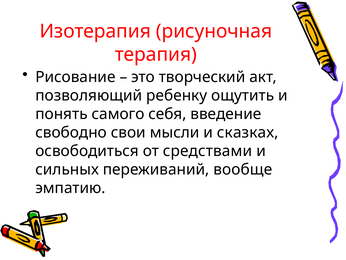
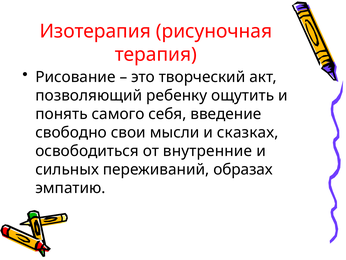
средствами: средствами -> внутренние (208, 151)
вообще: вообще -> образах (243, 169)
